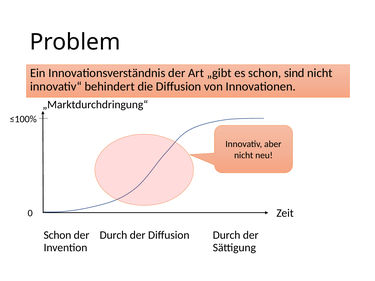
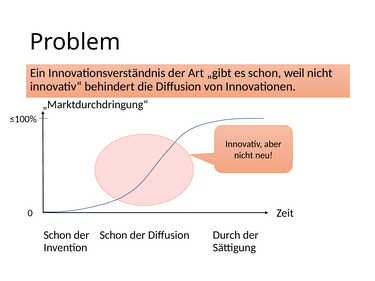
sind: sind -> weil (294, 73)
Durch: Durch -> Schon (113, 235)
